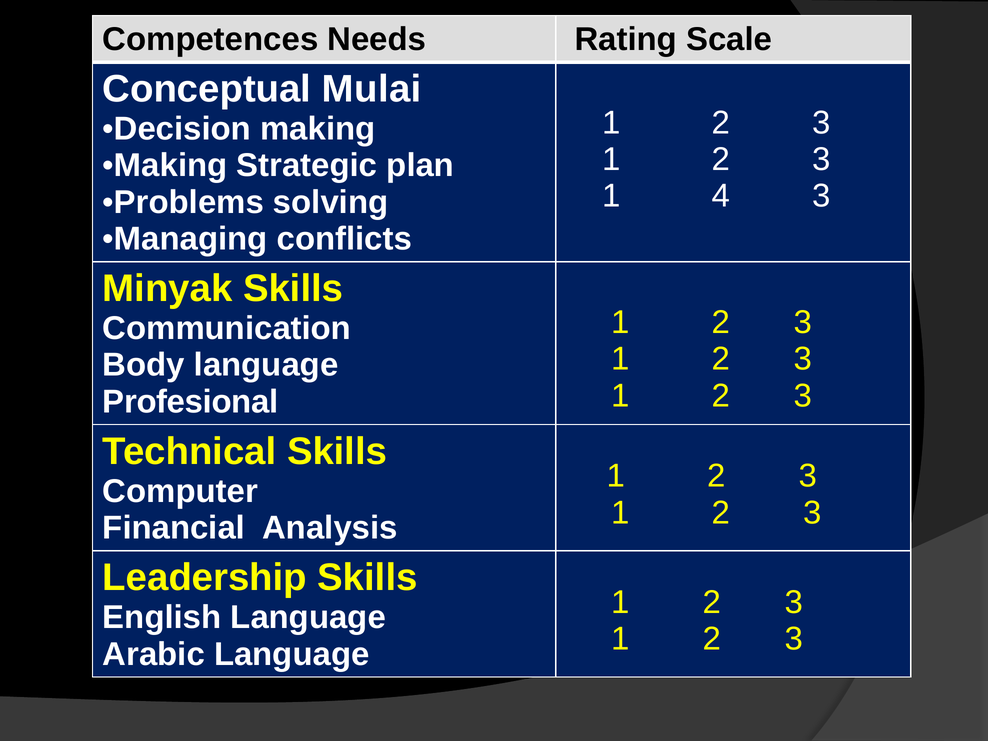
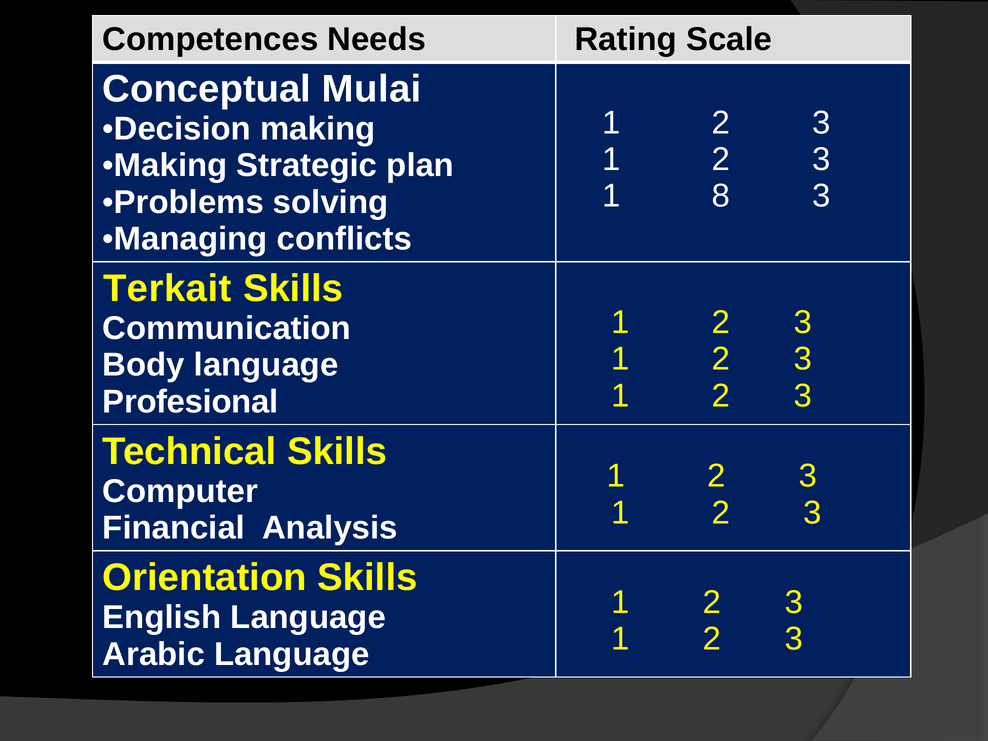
4: 4 -> 8 (721, 196)
Minyak: Minyak -> Terkait (167, 289)
Leadership: Leadership -> Orientation (205, 578)
